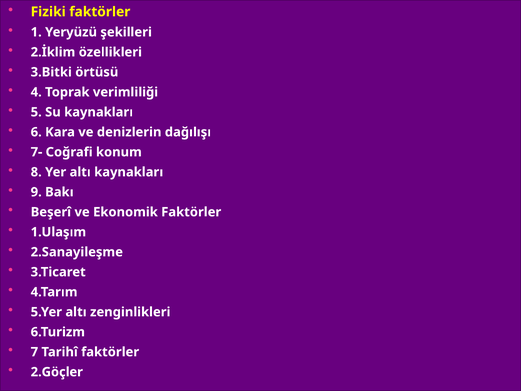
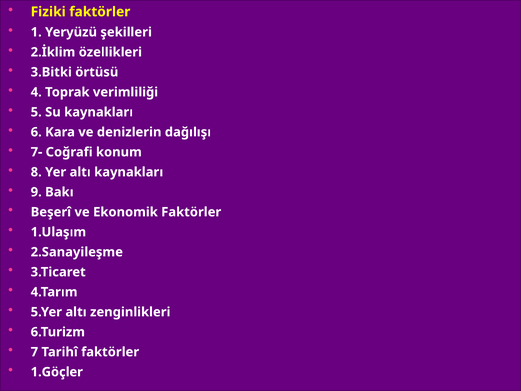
2.Göçler: 2.Göçler -> 1.Göçler (57, 372)
